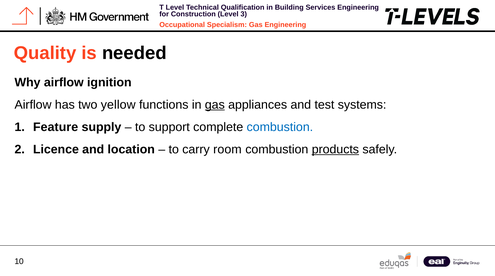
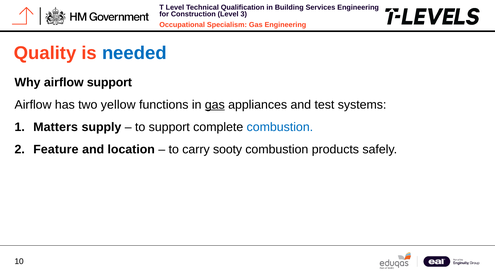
needed colour: black -> blue (134, 53)
airflow ignition: ignition -> support (109, 83)
Feature: Feature -> Matters (56, 127)
Licence: Licence -> Feature (56, 150)
room: room -> sooty (228, 150)
products underline: present -> none (335, 150)
